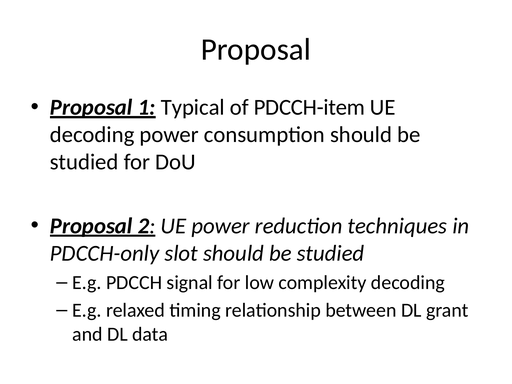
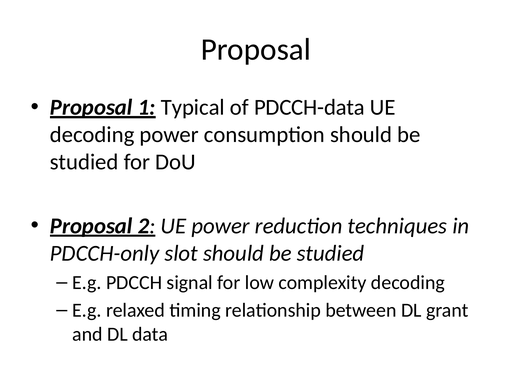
PDCCH-item: PDCCH-item -> PDCCH-data (309, 107)
